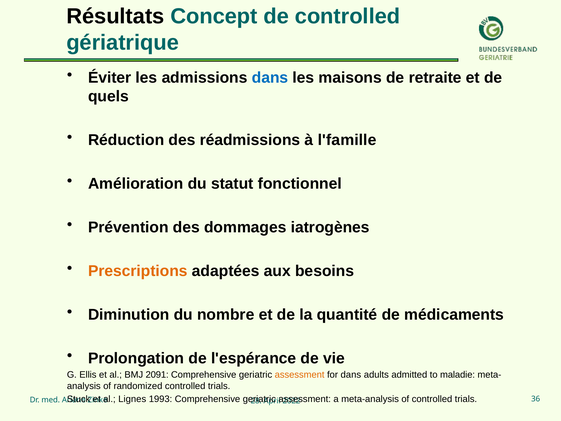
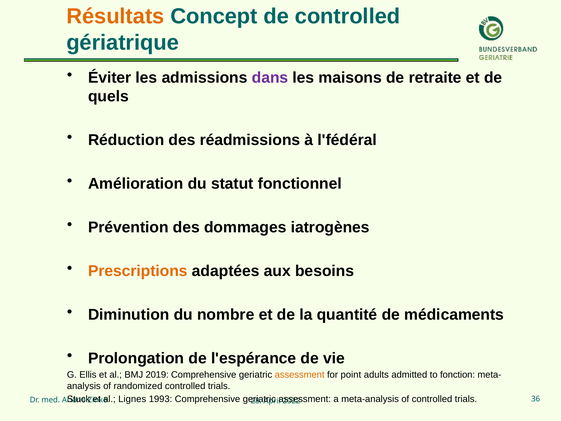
Résultats colour: black -> orange (115, 16)
dans colour: blue -> purple (270, 78)
l'famille: l'famille -> l'fédéral (347, 140)
2091: 2091 -> 2019 (157, 375)
for dans: dans -> point (351, 375)
maladie: maladie -> fonction (458, 375)
